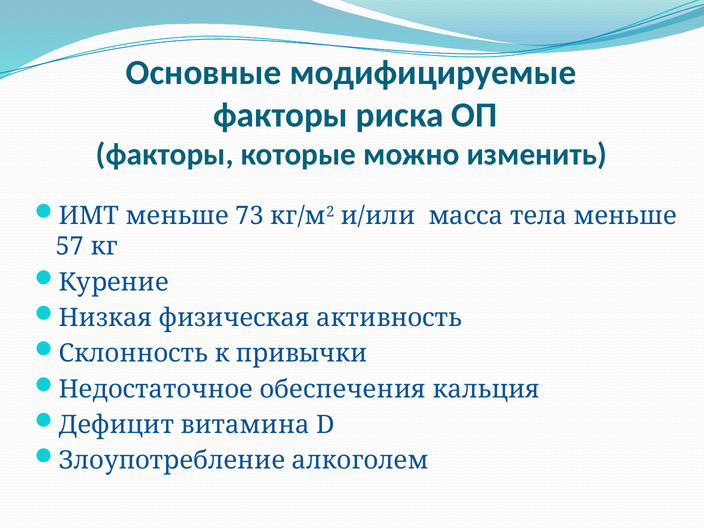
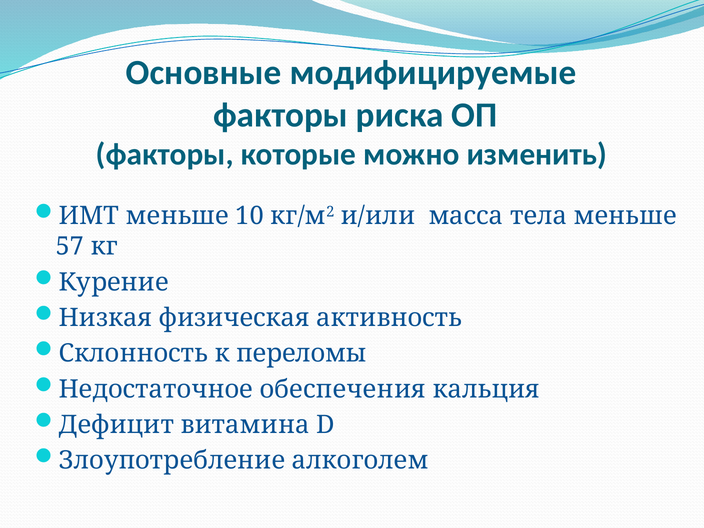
73: 73 -> 10 (250, 216)
привычки: привычки -> переломы (301, 354)
